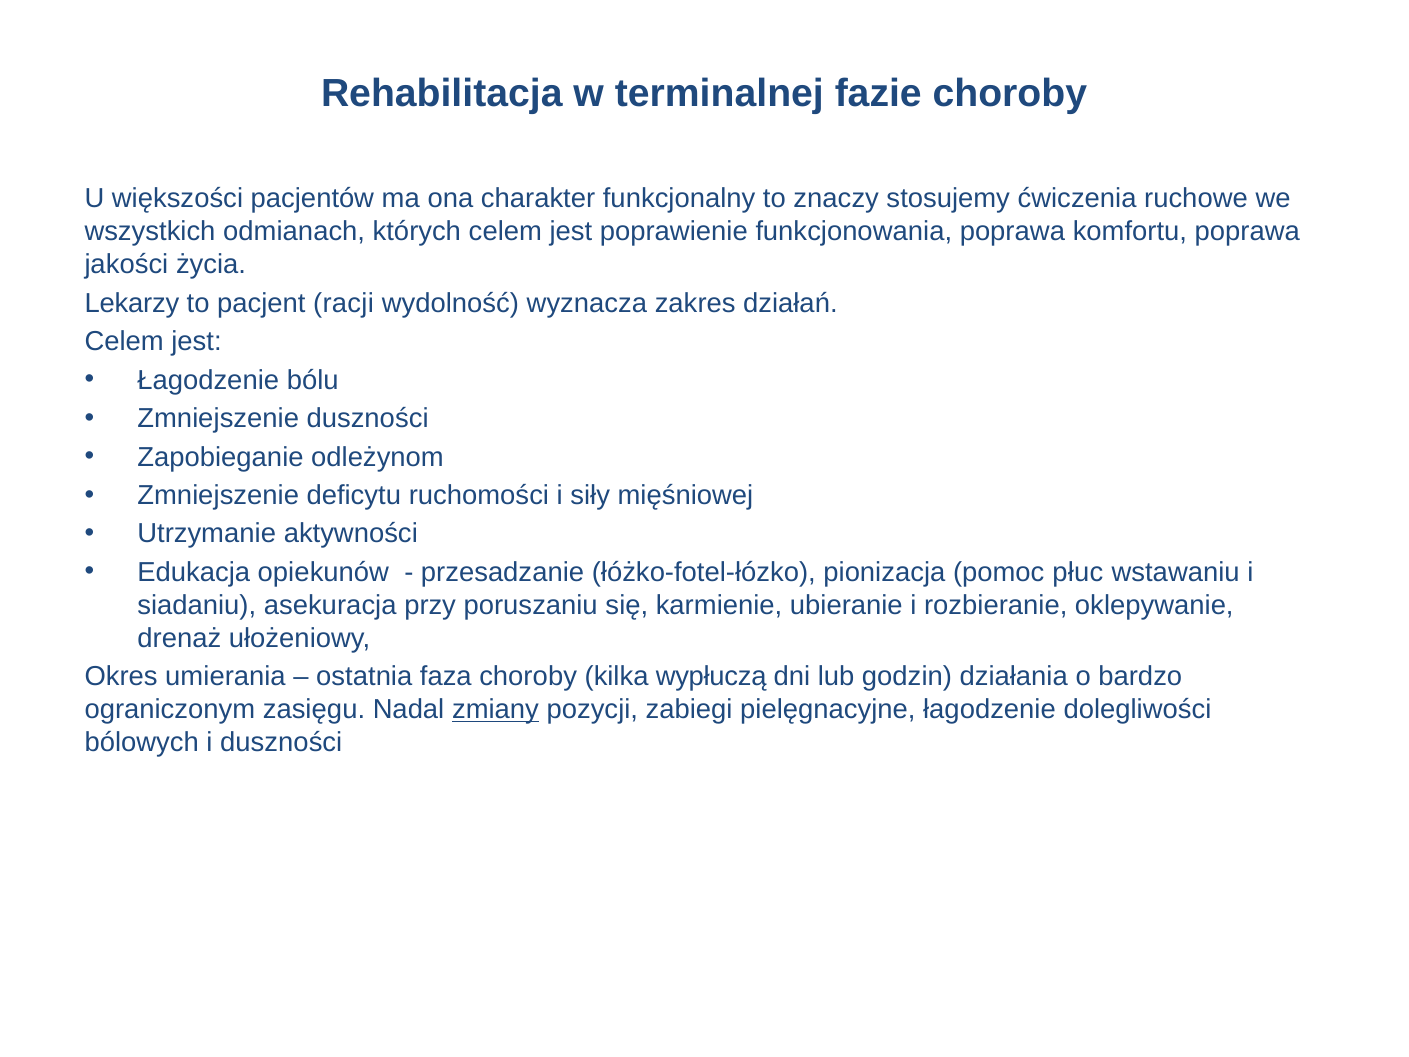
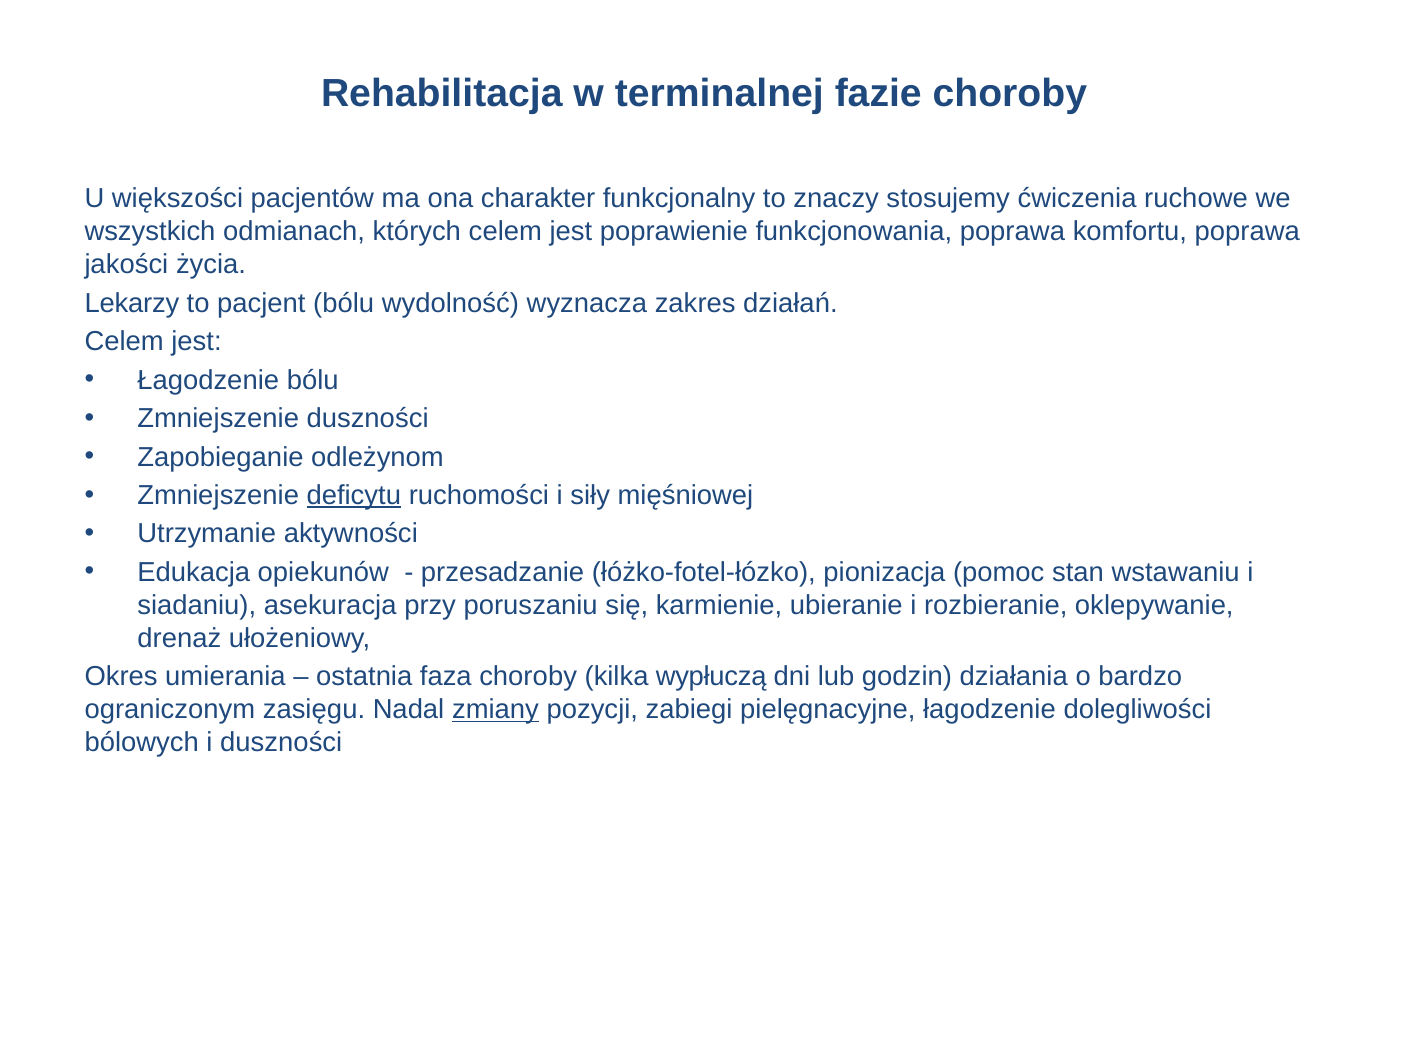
pacjent racji: racji -> bólu (344, 303)
deficytu underline: none -> present (354, 495)
płuc: płuc -> stan (1078, 572)
